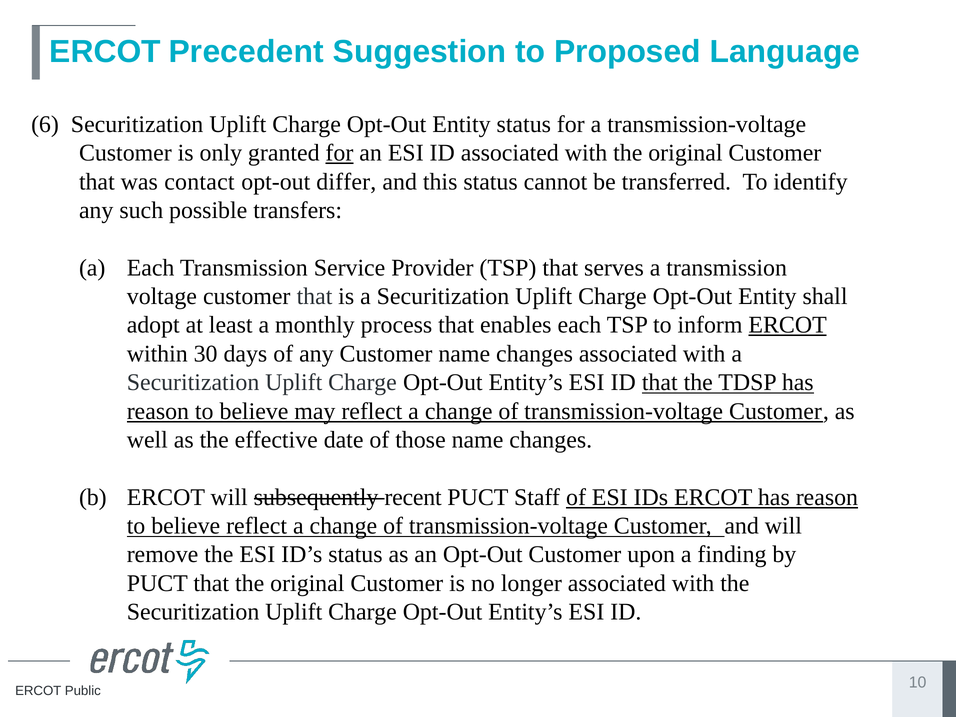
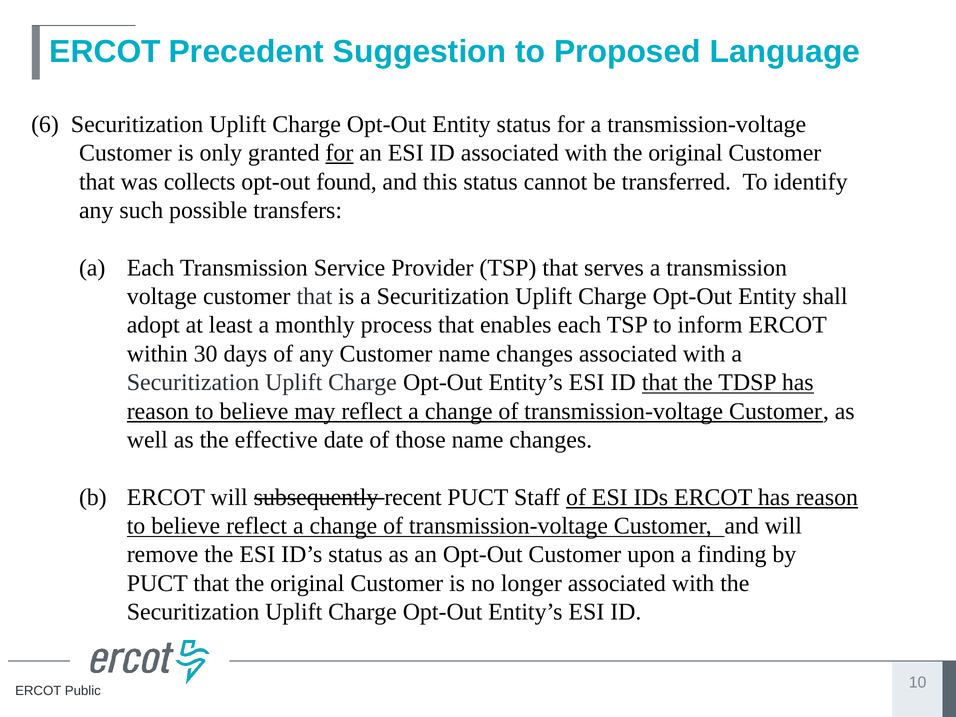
contact: contact -> collects (200, 182)
differ: differ -> found (346, 182)
ERCOT underline: present -> none (788, 325)
